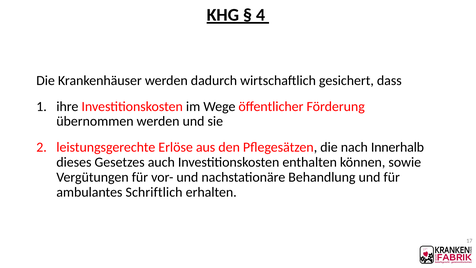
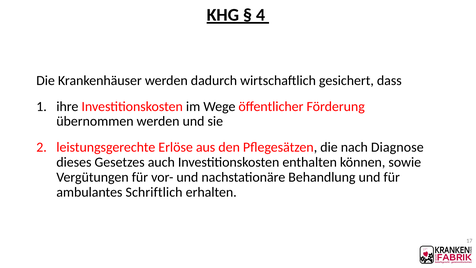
Innerhalb: Innerhalb -> Diagnose (397, 147)
